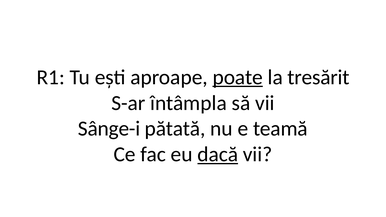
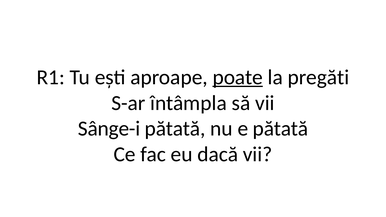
tresărit: tresărit -> pregăti (318, 77)
e teamă: teamă -> pătată (280, 129)
dacă underline: present -> none (218, 154)
